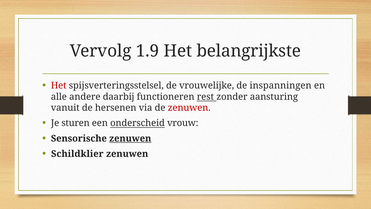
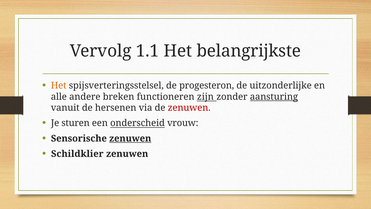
1.9: 1.9 -> 1.1 (148, 51)
Het colour: red -> orange (59, 85)
vrouwelijke: vrouwelijke -> progesteron (207, 85)
inspanningen: inspanningen -> uitzonderlijke (281, 85)
daarbij: daarbij -> breken (119, 97)
rest: rest -> zijn (205, 97)
aansturing underline: none -> present (274, 97)
